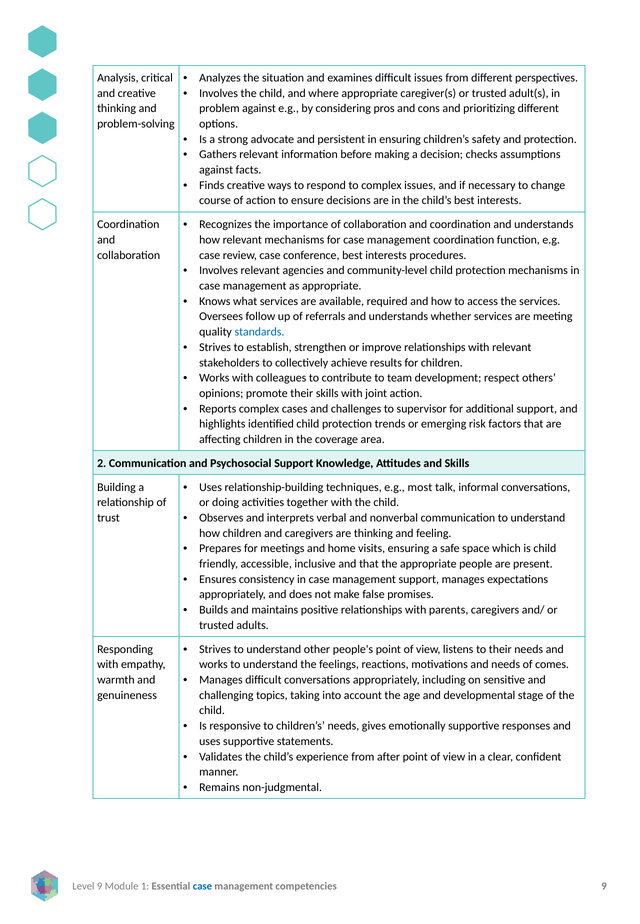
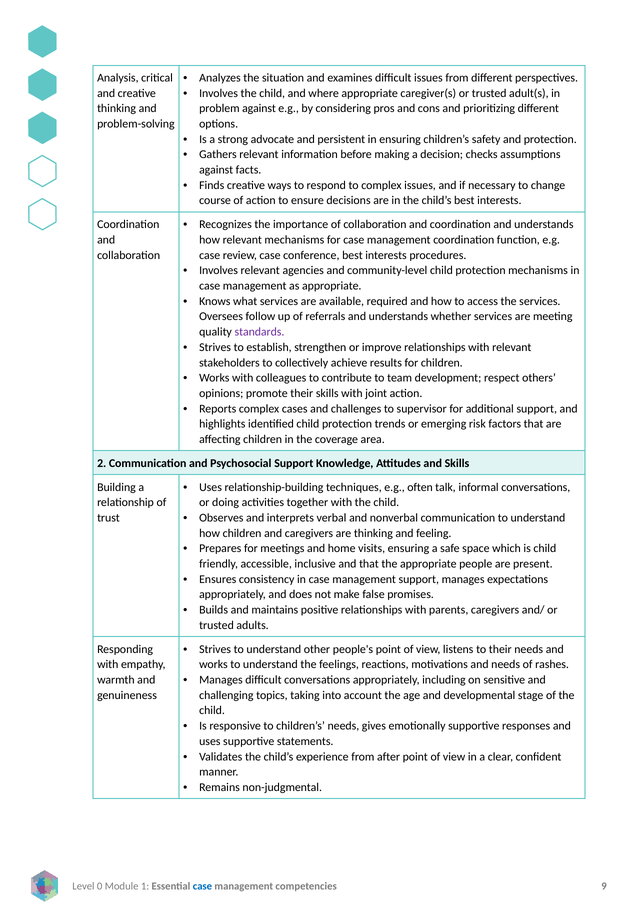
standards colour: blue -> purple (259, 332)
most: most -> often (420, 487)
comes: comes -> rashes (552, 665)
9: 9 -> 0 (100, 887)
